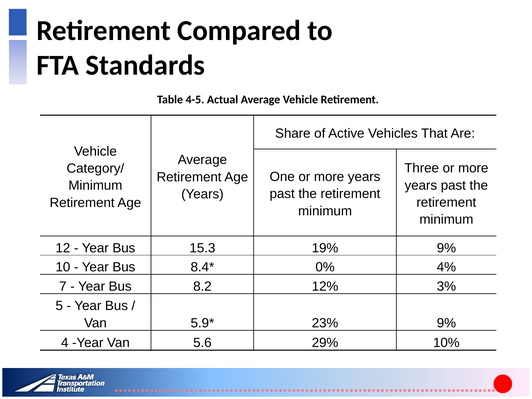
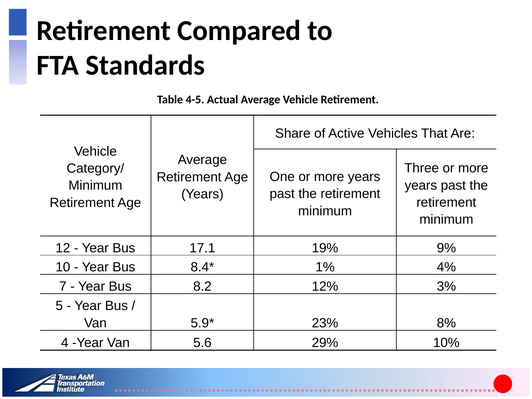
15.3: 15.3 -> 17.1 (202, 248)
0%: 0% -> 1% (325, 267)
23% 9%: 9% -> 8% (446, 323)
